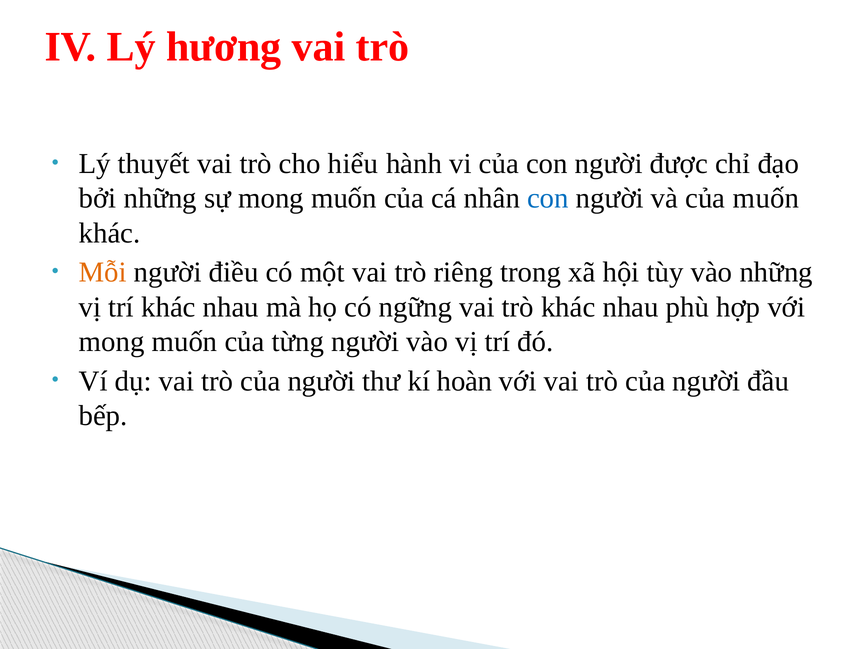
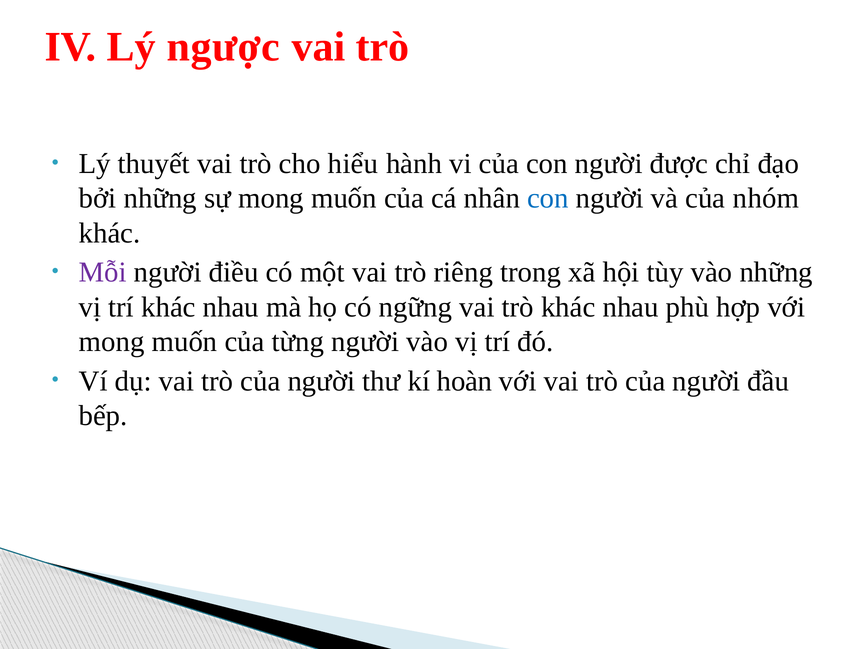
hương: hương -> ngược (224, 47)
của muốn: muốn -> nhóm (766, 198)
Mỗi colour: orange -> purple (103, 272)
